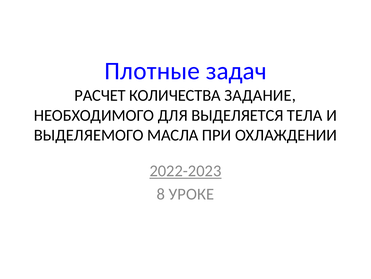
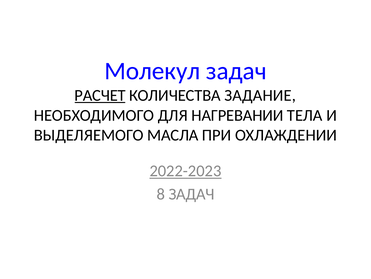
Плотные: Плотные -> Молекул (152, 71)
РАСЧЕТ underline: none -> present (100, 95)
ВЫДЕЛЯЕТСЯ: ВЫДЕЛЯЕТСЯ -> НАГРЕВАНИИ (237, 115)
8 УРОКЕ: УРОКЕ -> ЗАДАЧ (192, 194)
